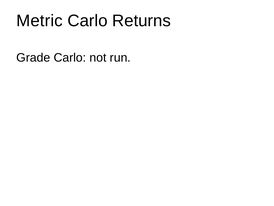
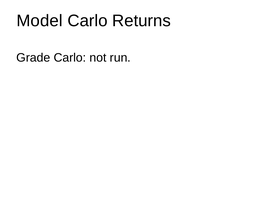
Metric: Metric -> Model (40, 21)
